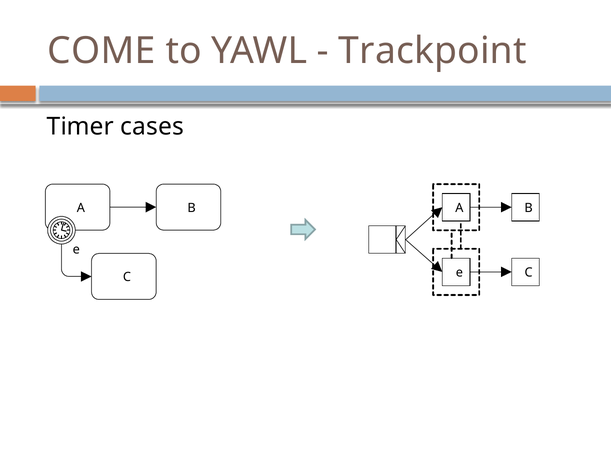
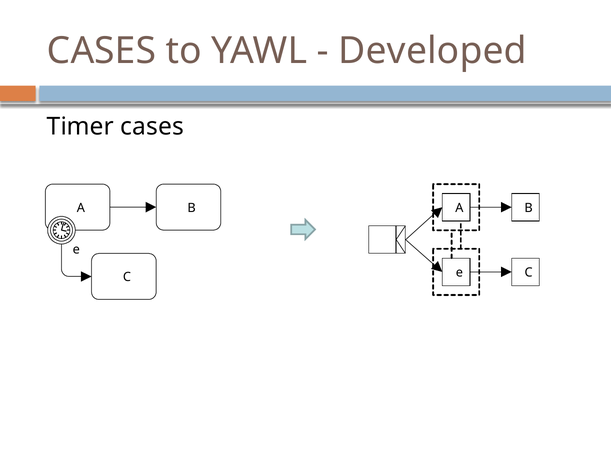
COME: COME -> CASES (101, 51)
Trackpoint: Trackpoint -> Developed (433, 51)
